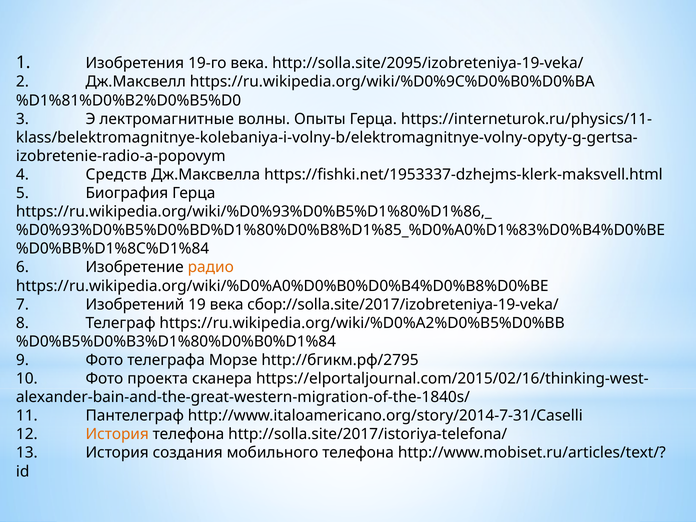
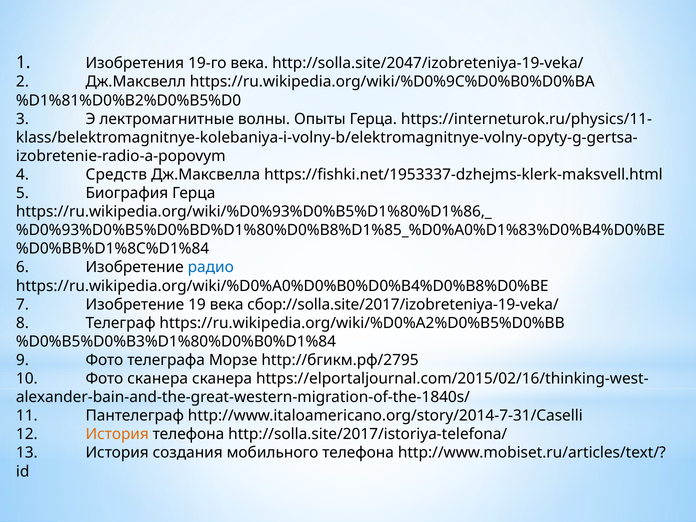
http://solla.site/2095/izobreteniya-19-veka/: http://solla.site/2095/izobreteniya-19-veka/ -> http://solla.site/2047/izobreteniya-19-veka/ (428, 63)
радио colour: orange -> blue (211, 267)
7 Изобретений: Изобретений -> Изобретение (135, 304)
Фото проекта: проекта -> сканера (158, 379)
